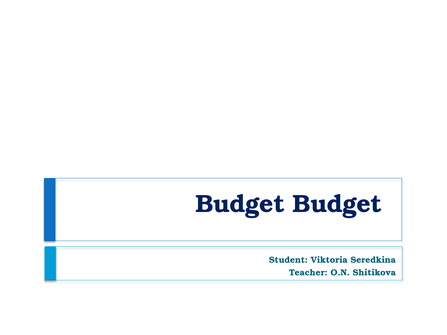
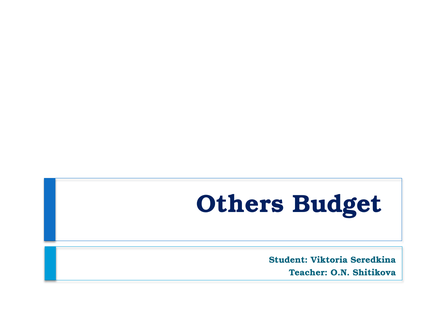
Budget: Budget -> Others (240, 204)
